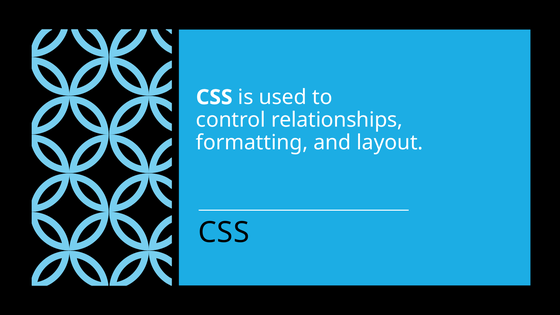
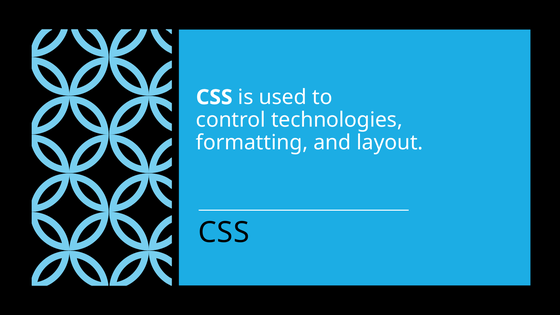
relationships: relationships -> technologies (337, 120)
